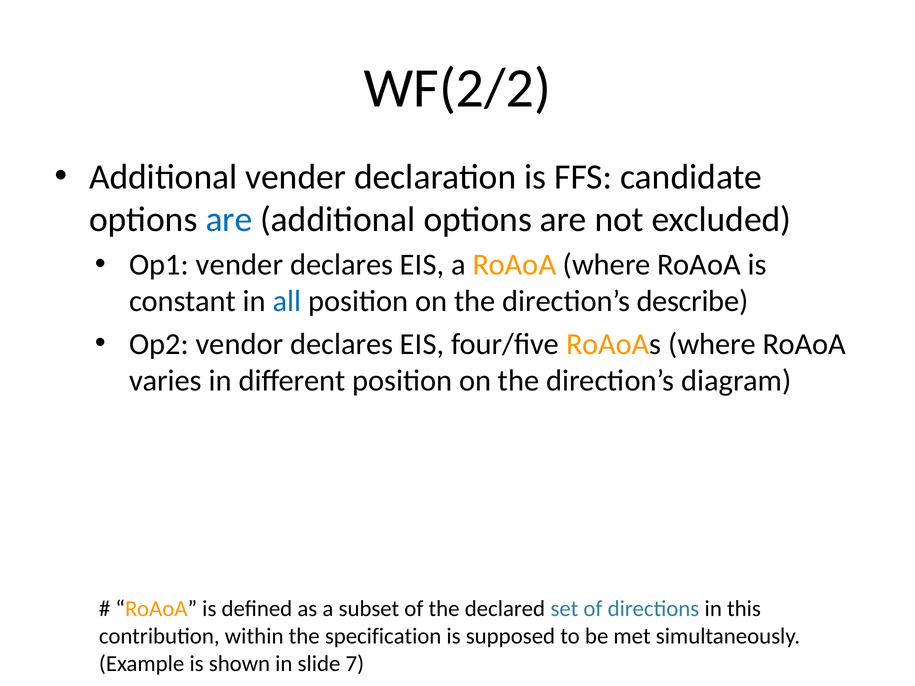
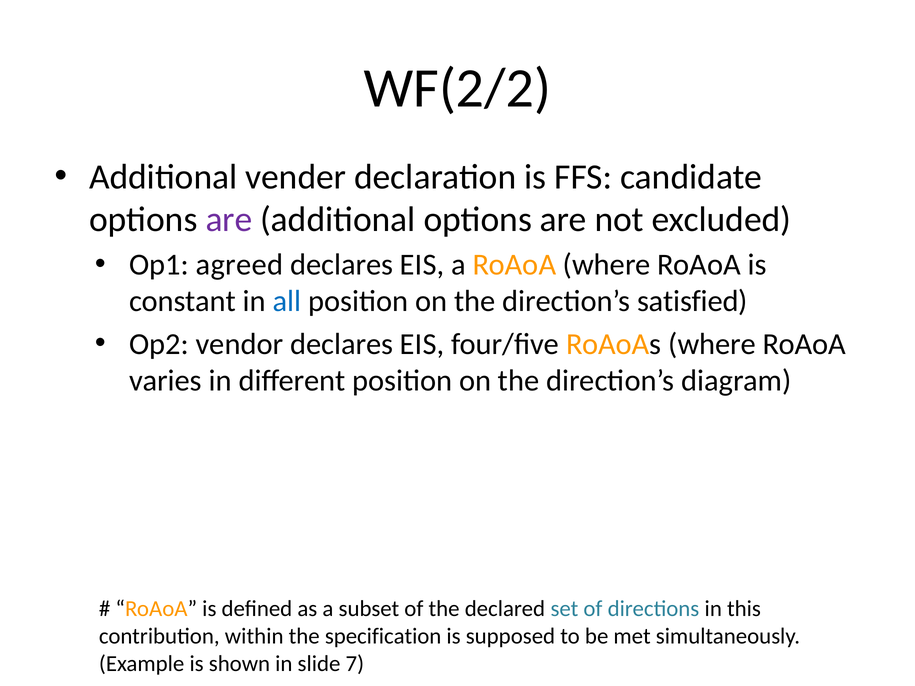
are colour: blue -> purple (229, 220)
Op1 vender: vender -> agreed (239, 265)
describe: describe -> satisfied (692, 302)
